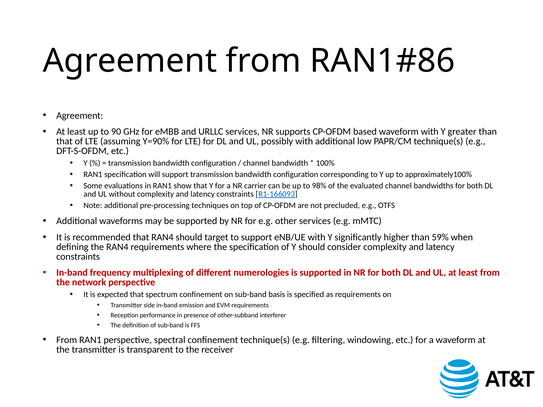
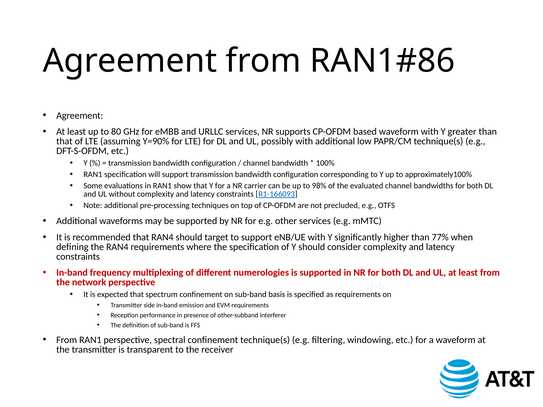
90: 90 -> 80 (116, 132)
59%: 59% -> 77% (440, 238)
